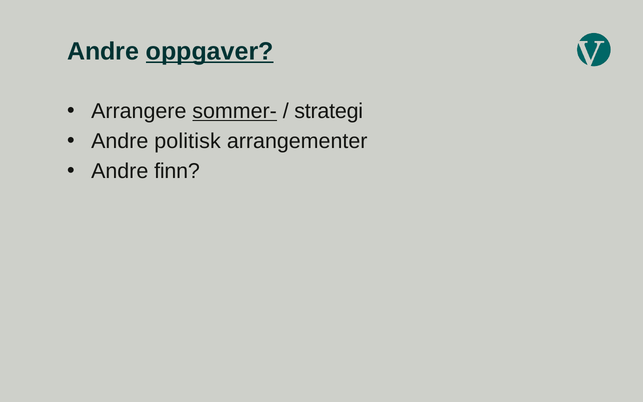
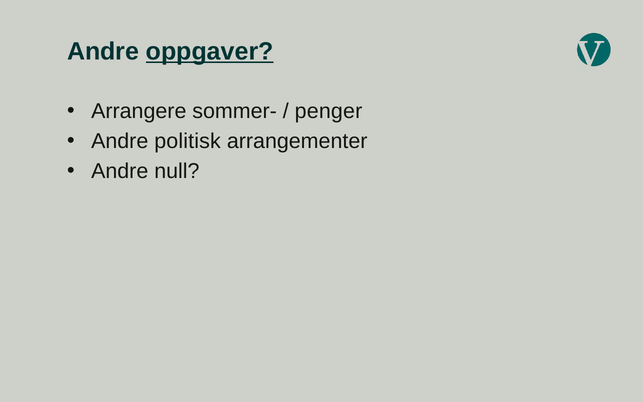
sommer- underline: present -> none (235, 111)
strategi: strategi -> penger (329, 111)
finn: finn -> null (177, 171)
